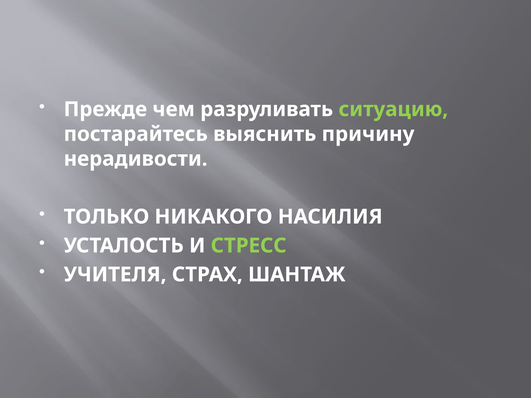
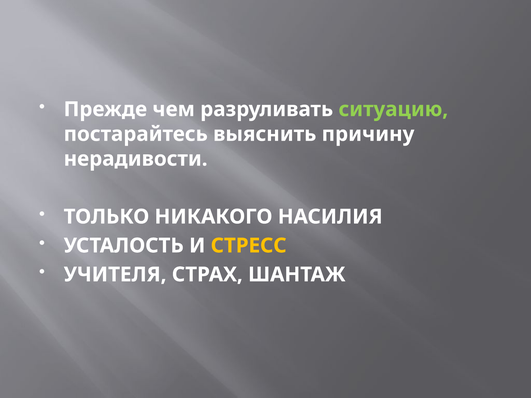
СТРЕСС colour: light green -> yellow (249, 246)
